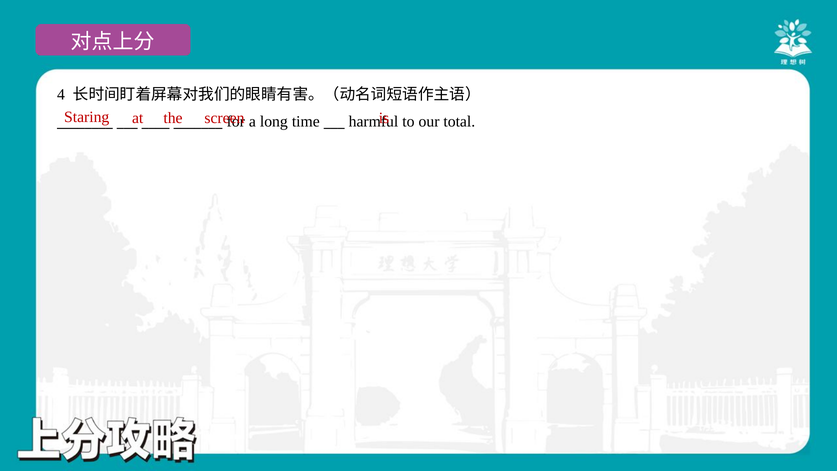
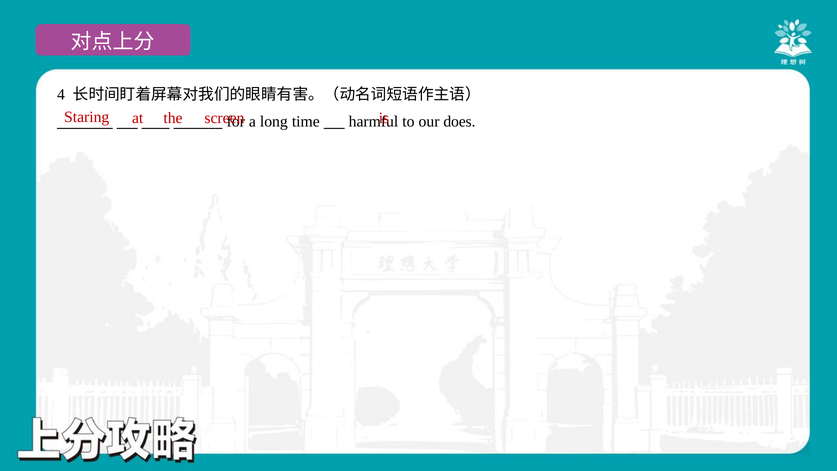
total: total -> does (459, 122)
